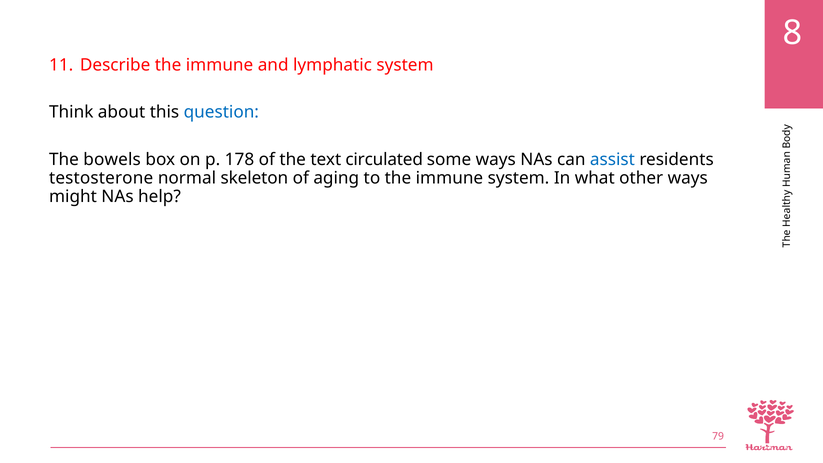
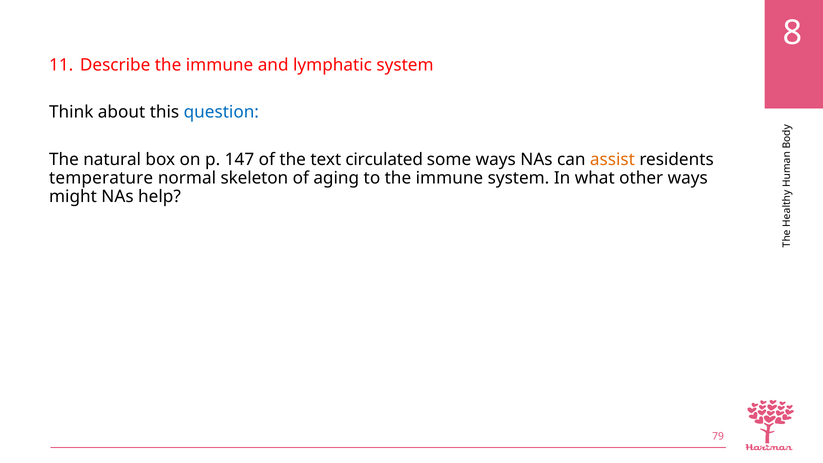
bowels: bowels -> natural (112, 160)
178: 178 -> 147 (239, 160)
assist colour: blue -> orange (612, 160)
testosterone: testosterone -> temperature (101, 178)
